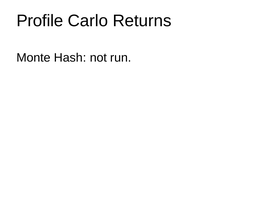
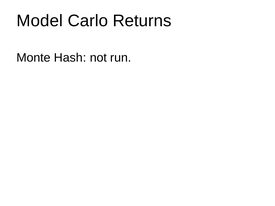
Profile: Profile -> Model (40, 21)
